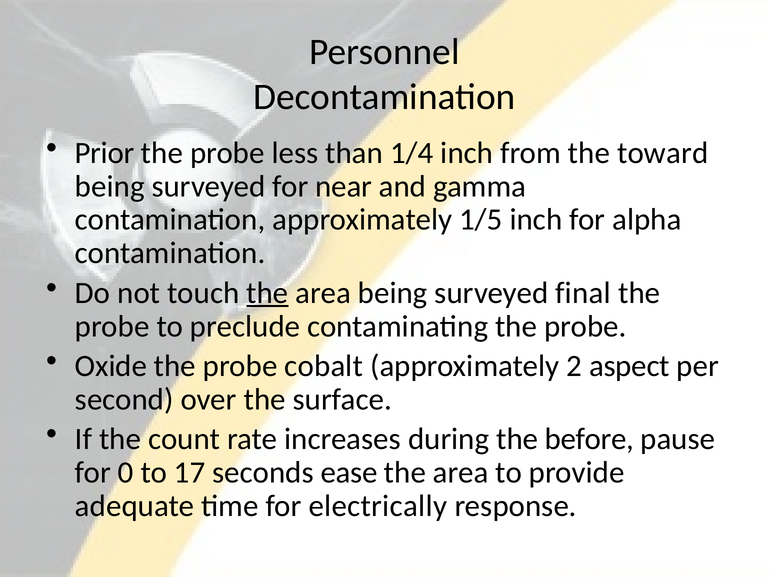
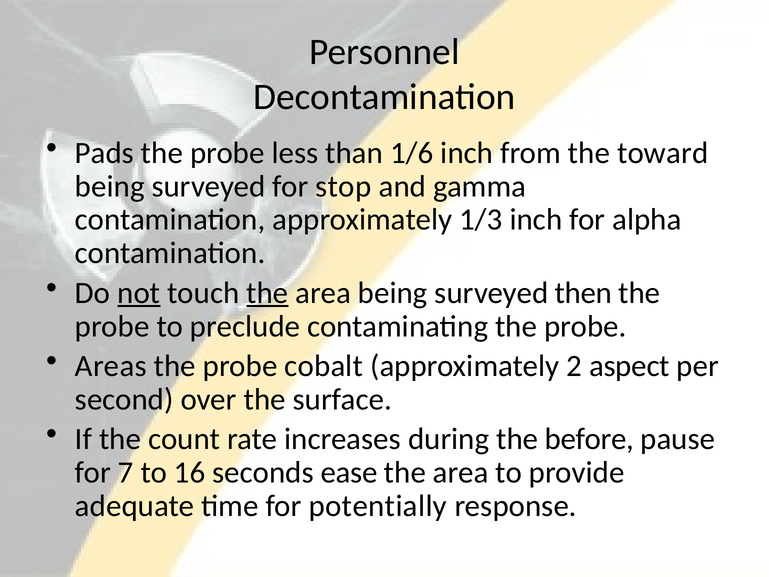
Prior: Prior -> Pads (104, 153)
1/4: 1/4 -> 1/6 (412, 153)
near: near -> stop (343, 186)
1/5: 1/5 -> 1/3 (481, 220)
not underline: none -> present (139, 293)
final: final -> then (583, 293)
Oxide: Oxide -> Areas (111, 366)
0: 0 -> 7 (126, 472)
17: 17 -> 16 (190, 472)
electrically: electrically -> potentially (378, 506)
